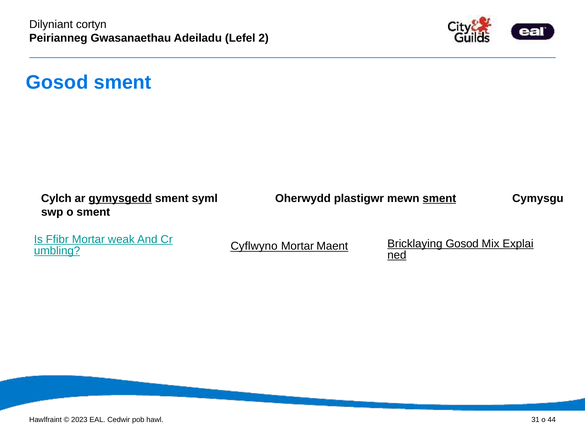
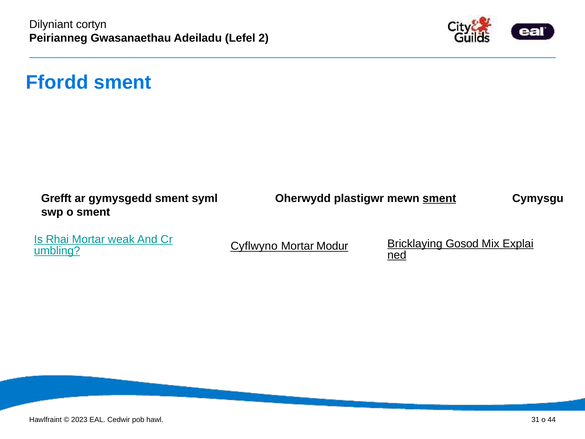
Gosod: Gosod -> Ffordd (57, 82)
Cylch: Cylch -> Grefft (56, 198)
gymysgedd underline: present -> none (120, 198)
Ffibr: Ffibr -> Rhai (57, 239)
Maent: Maent -> Modur (332, 246)
